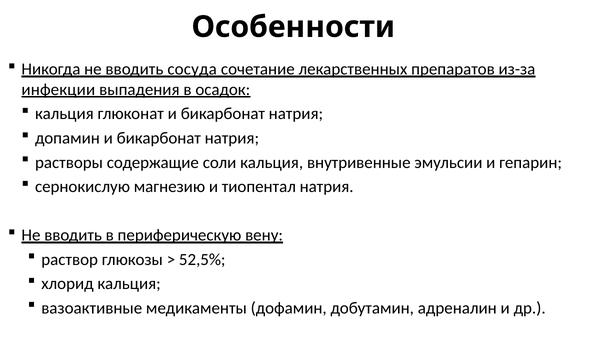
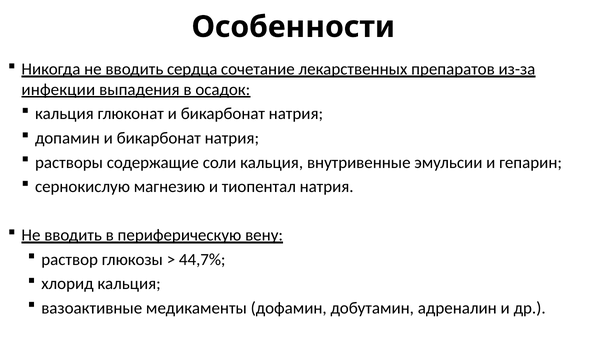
сосуда: сосуда -> сердца (192, 69)
52,5%: 52,5% -> 44,7% (202, 260)
